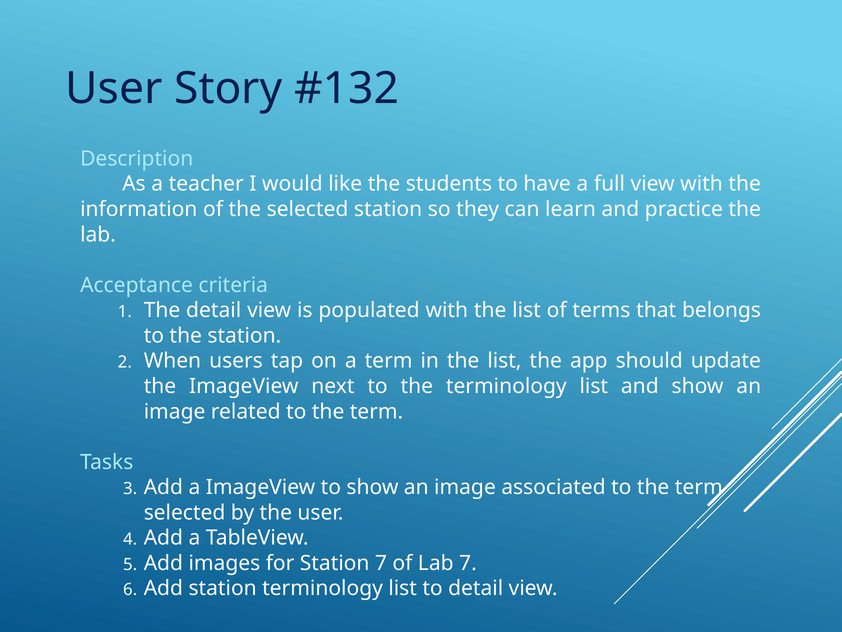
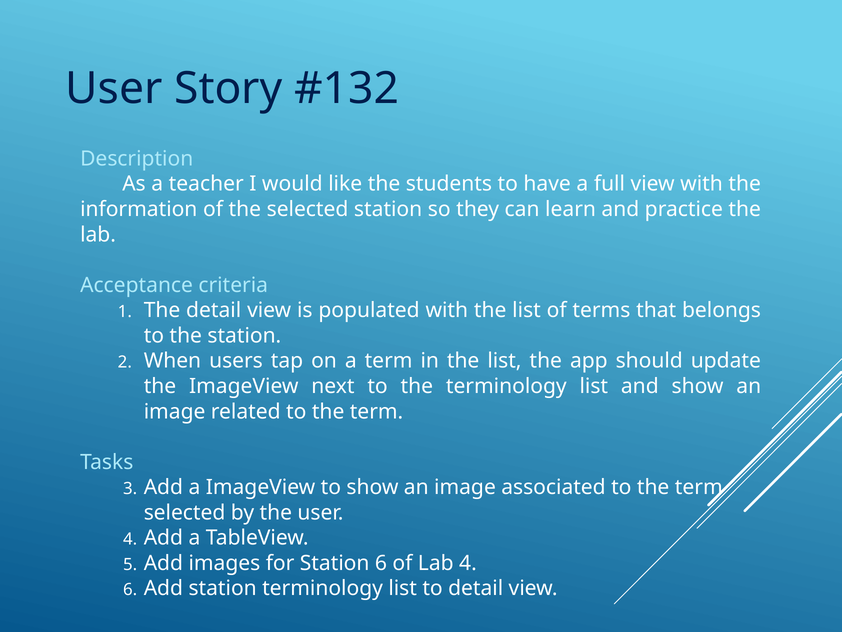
Station 7: 7 -> 6 (381, 563)
Lab 7: 7 -> 4 (468, 563)
